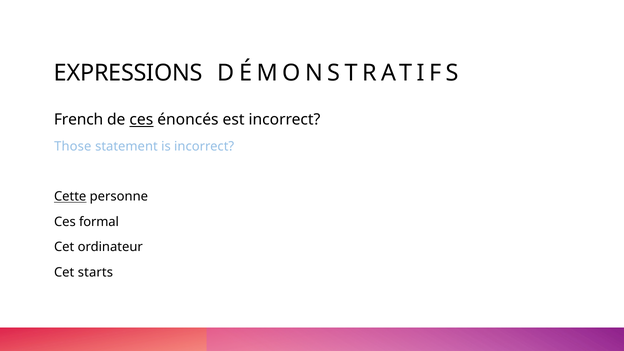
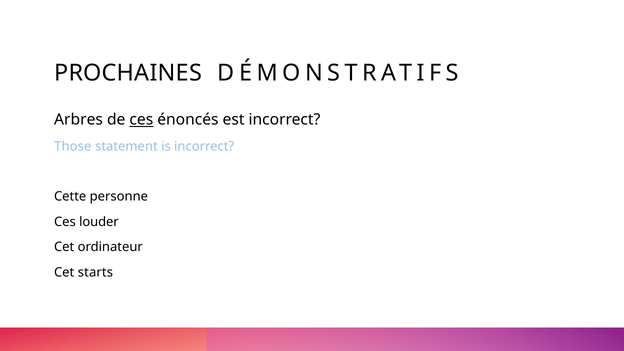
EXPRESSIONS: EXPRESSIONS -> PROCHAINES (128, 73)
French: French -> Arbres (78, 120)
Cette underline: present -> none (70, 197)
formal: formal -> louder (99, 222)
